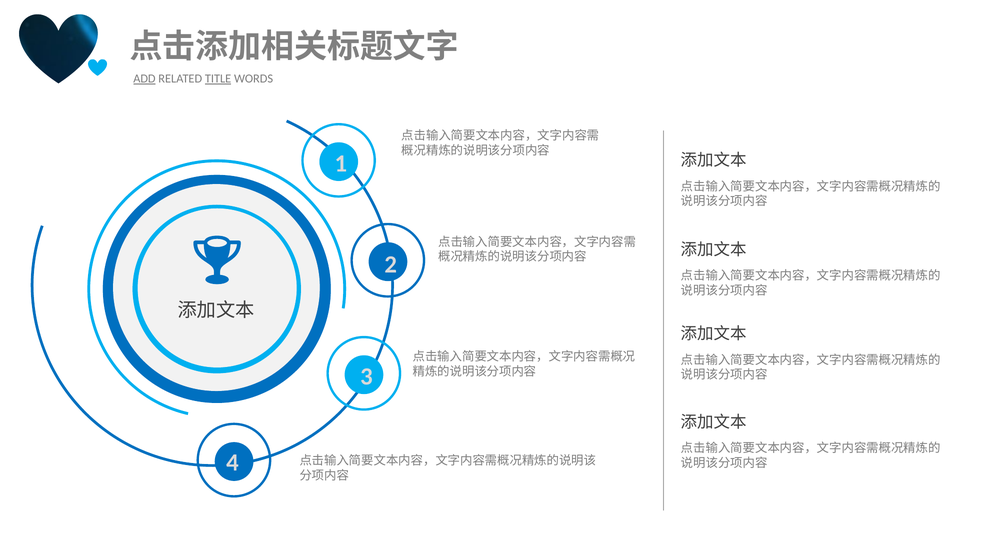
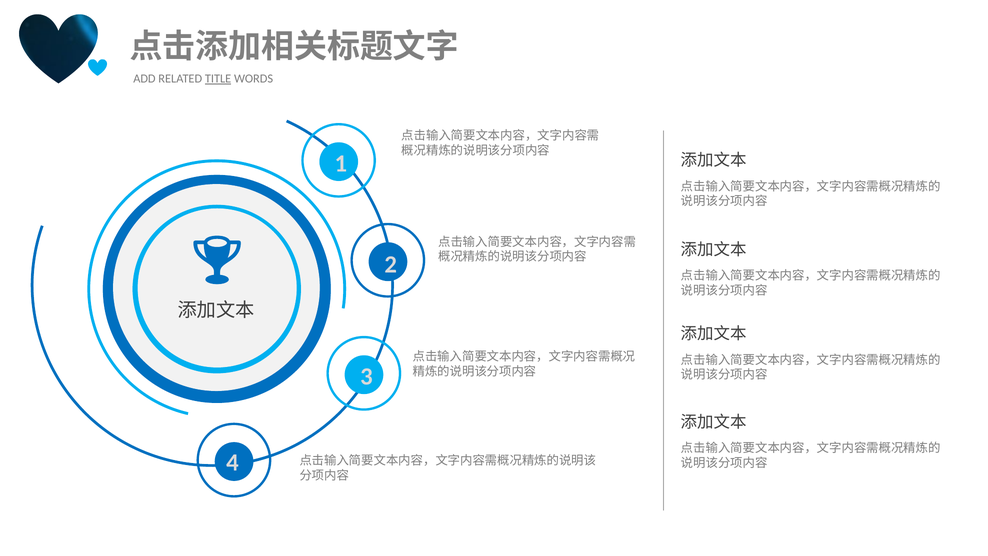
ADD underline: present -> none (144, 79)
